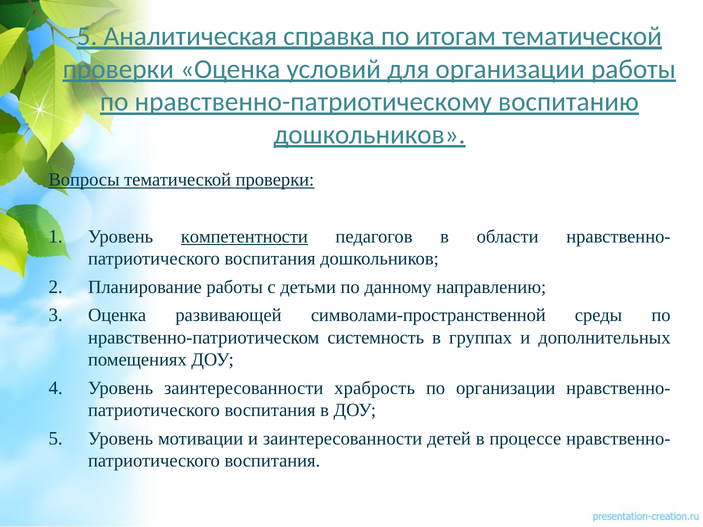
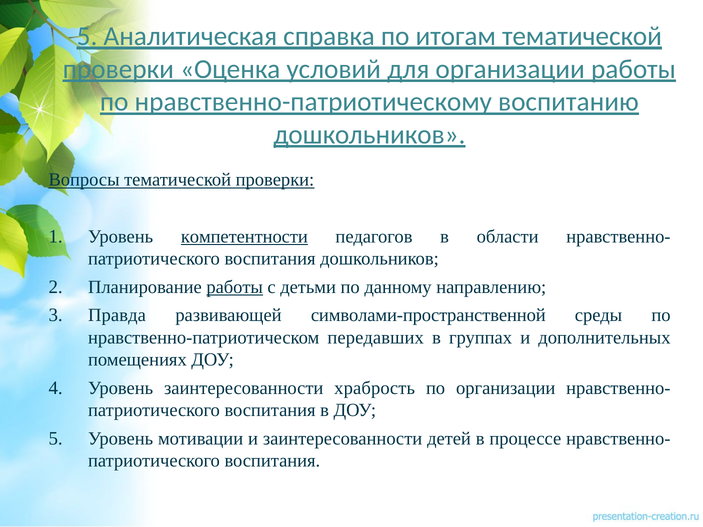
работы underline: none -> present (235, 287)
Оценка: Оценка -> Правда (117, 315)
системность: системность -> передавших (376, 338)
